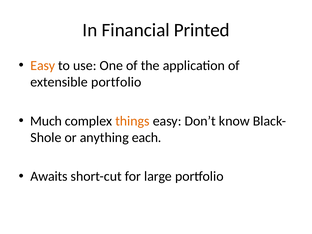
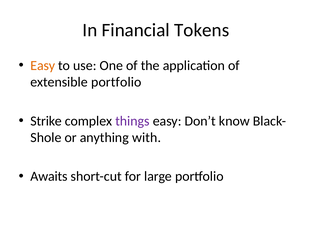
Printed: Printed -> Tokens (202, 30)
Much: Much -> Strike (46, 121)
things colour: orange -> purple (132, 121)
each: each -> with (147, 138)
